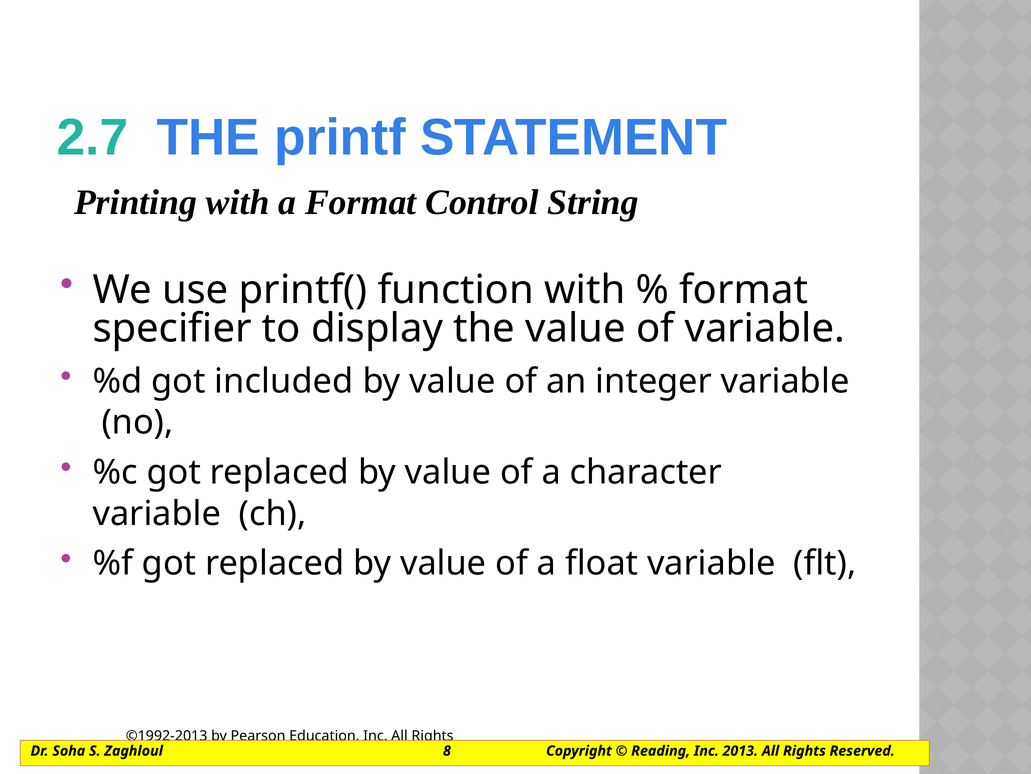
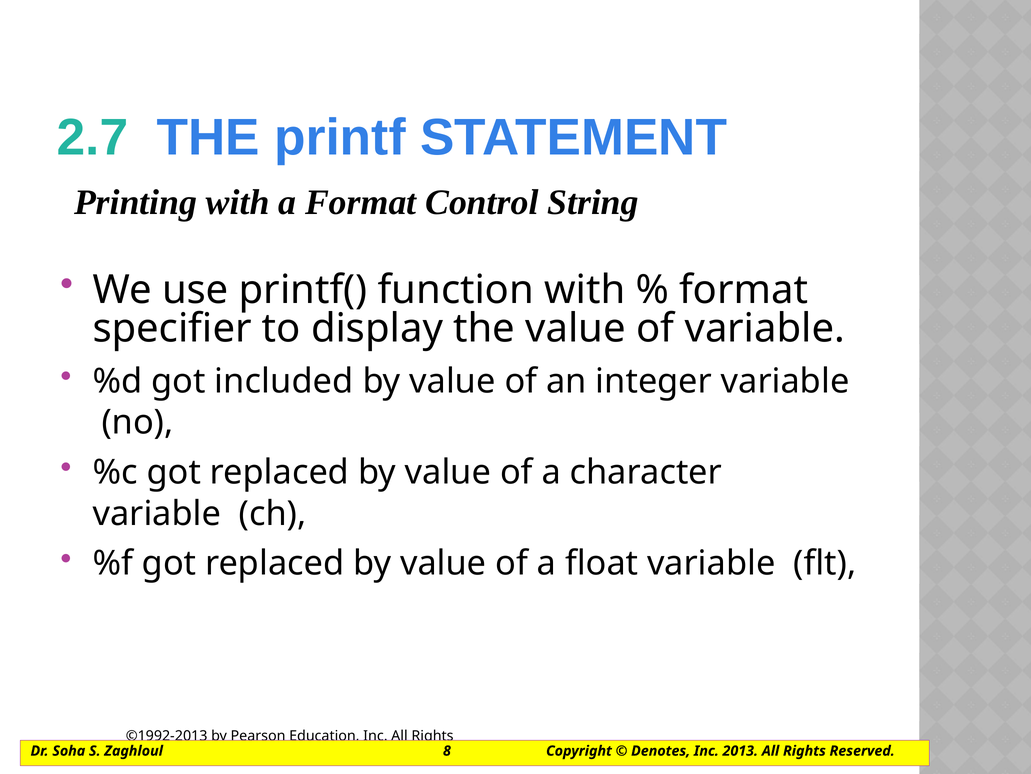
Reading: Reading -> Denotes (661, 750)
